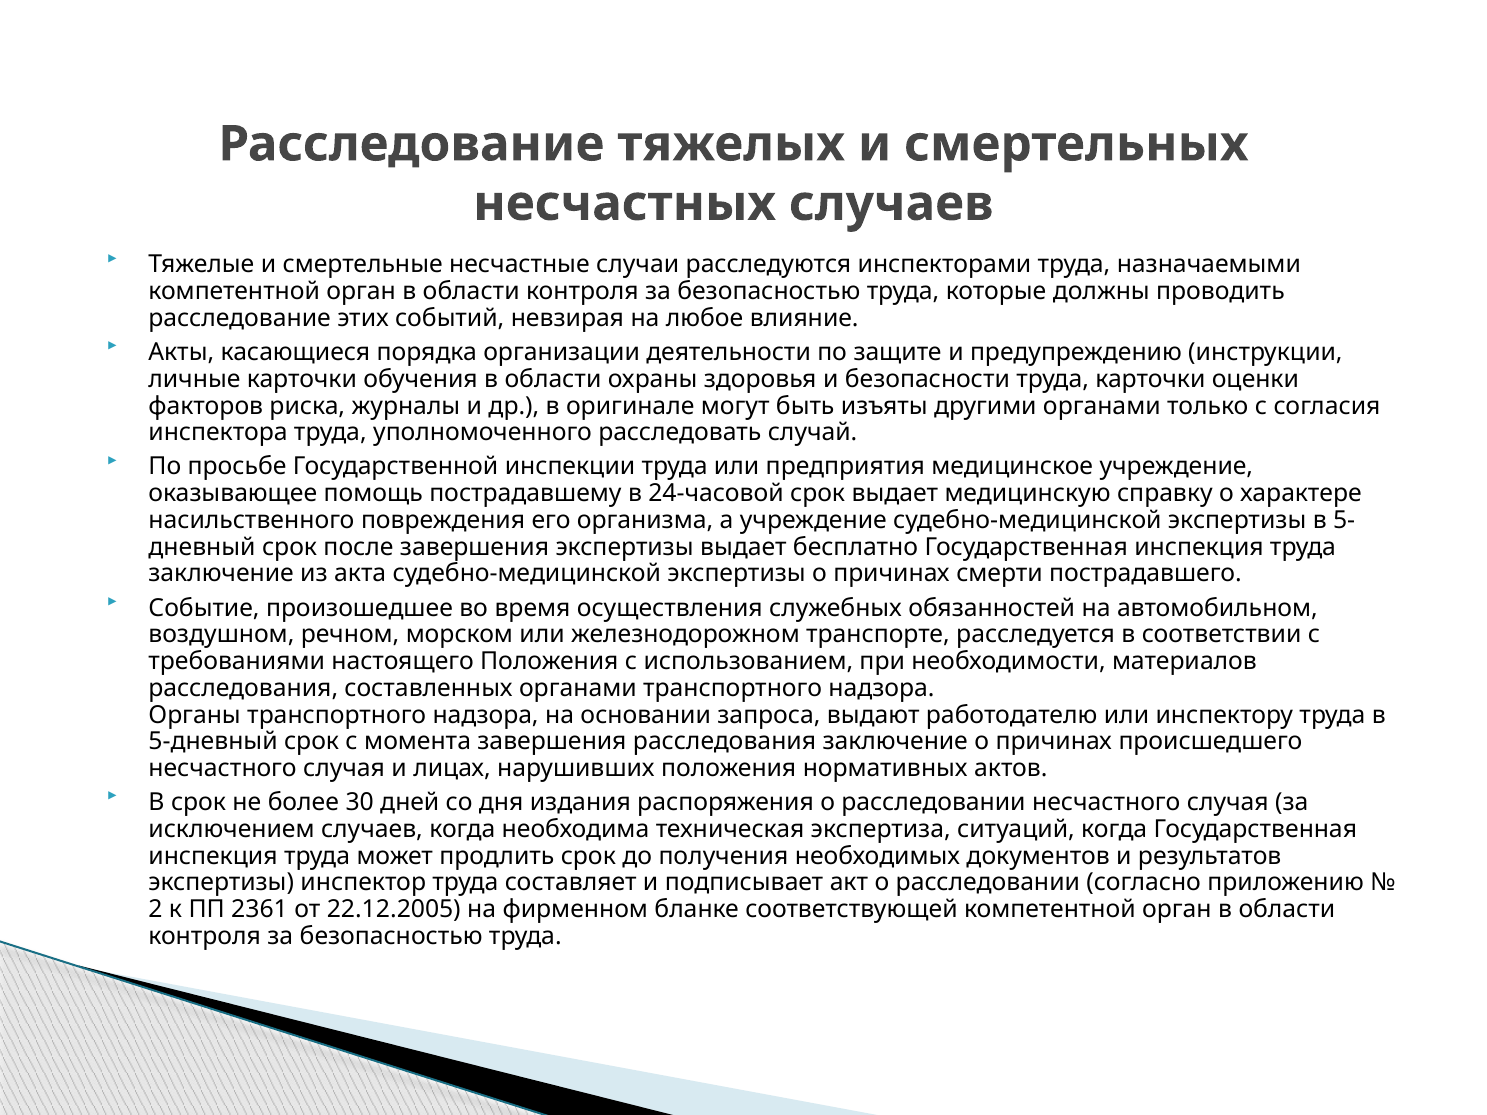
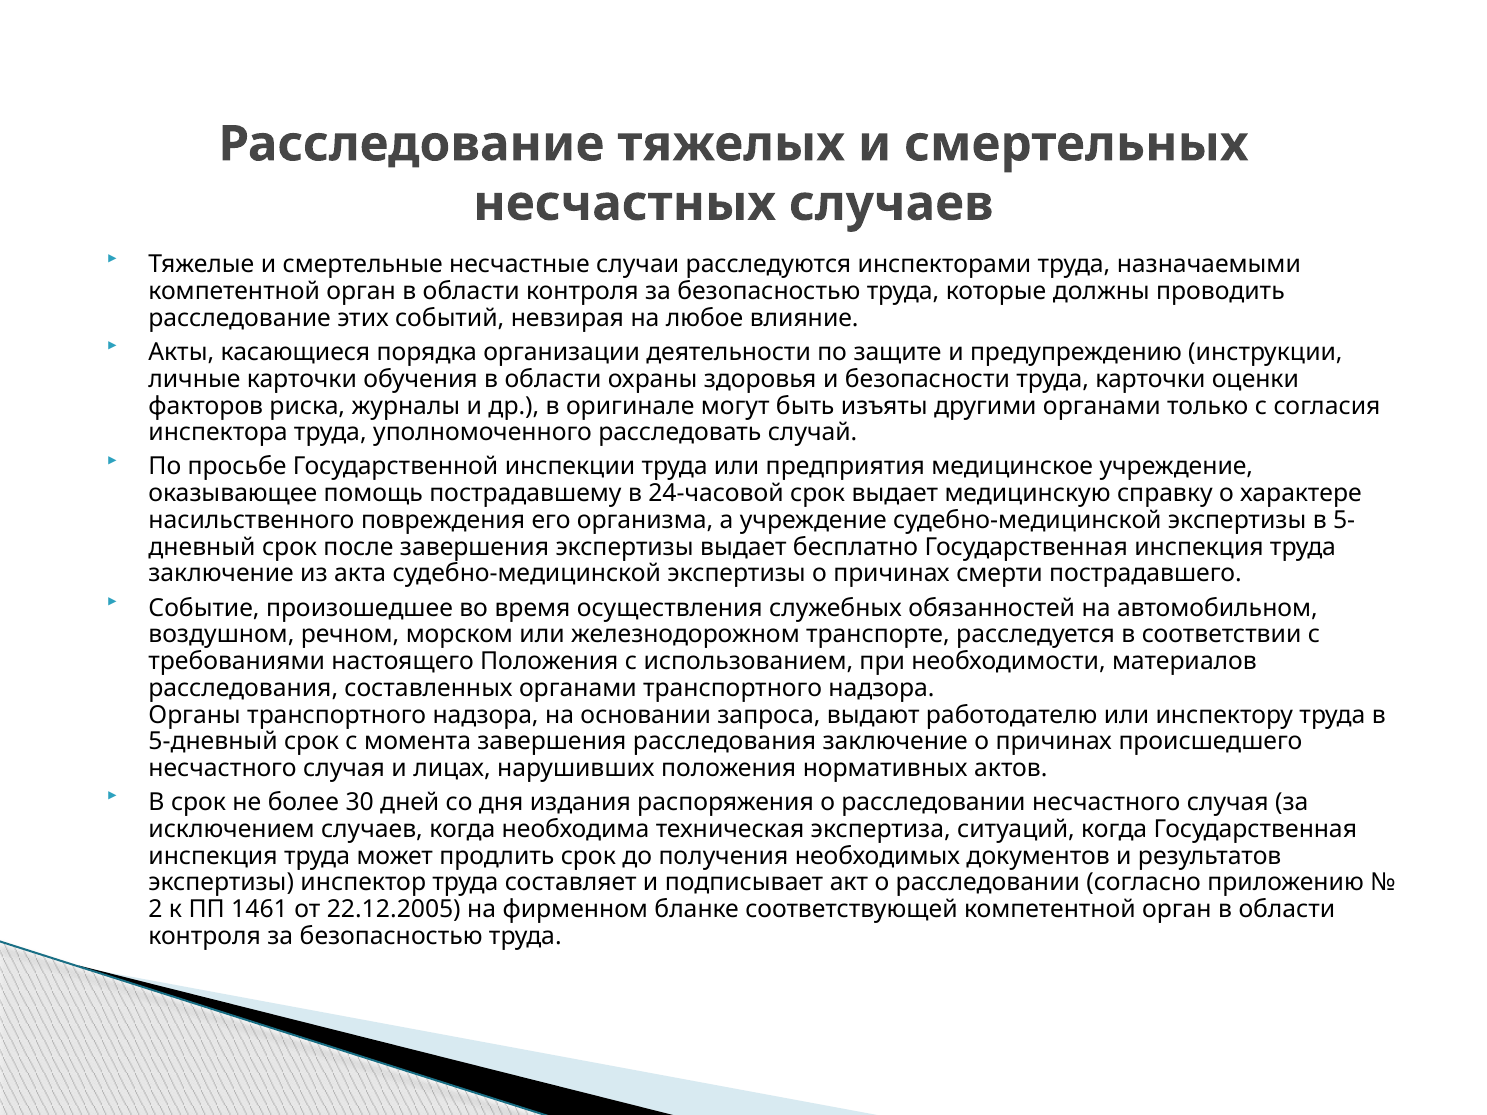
2361: 2361 -> 1461 (260, 910)
